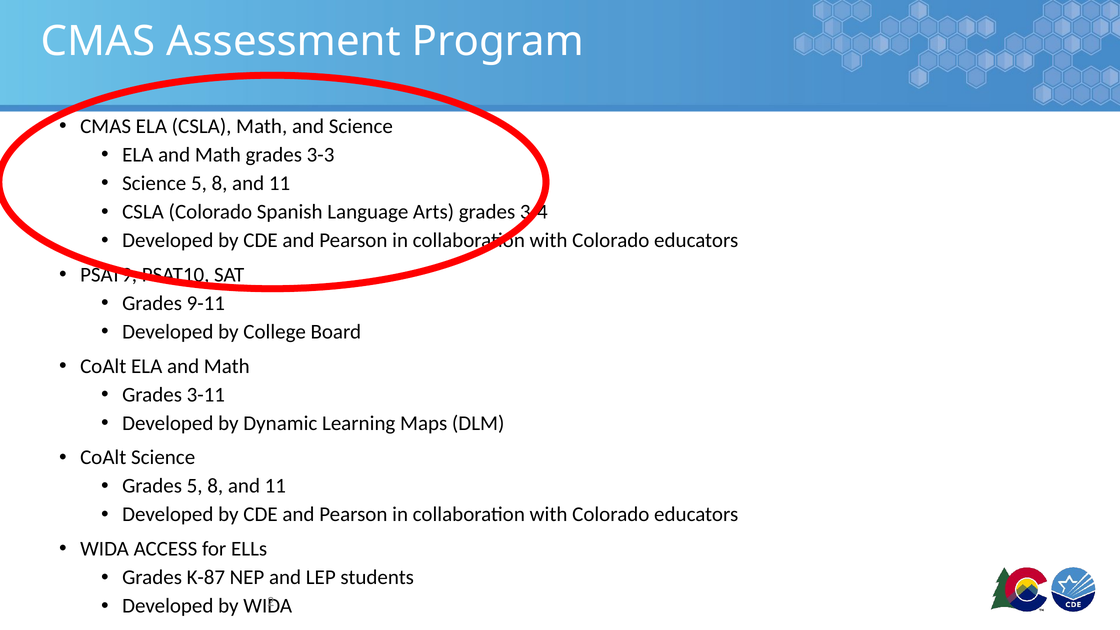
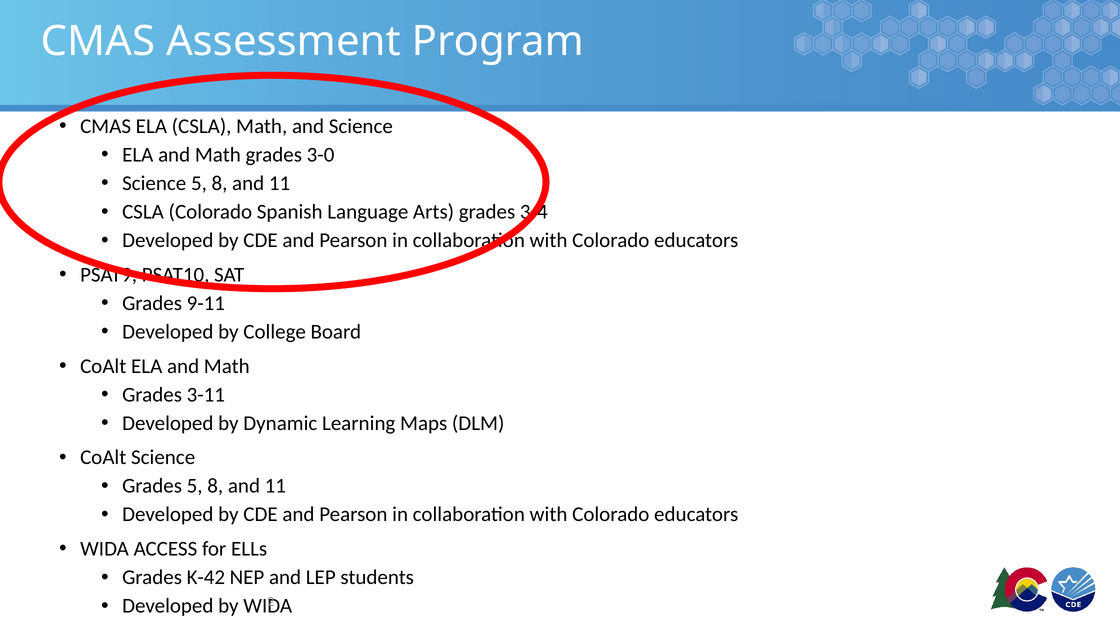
3-3: 3-3 -> 3-0 (321, 155)
K-87: K-87 -> K-42 (206, 577)
